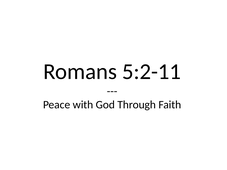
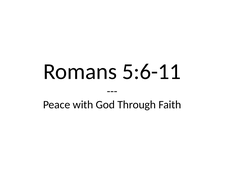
5:2-11: 5:2-11 -> 5:6-11 (151, 72)
